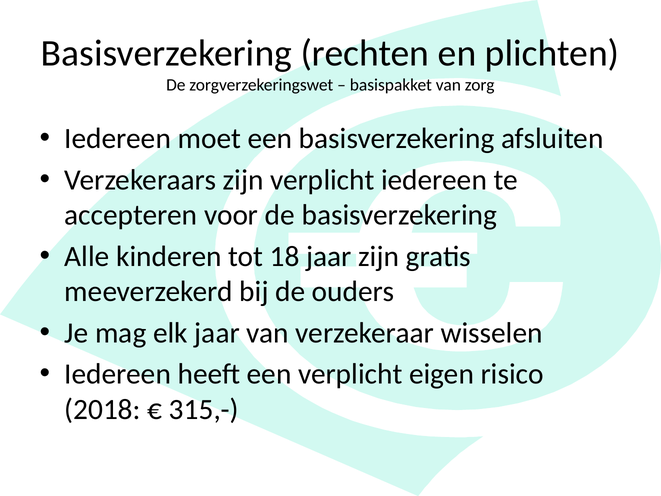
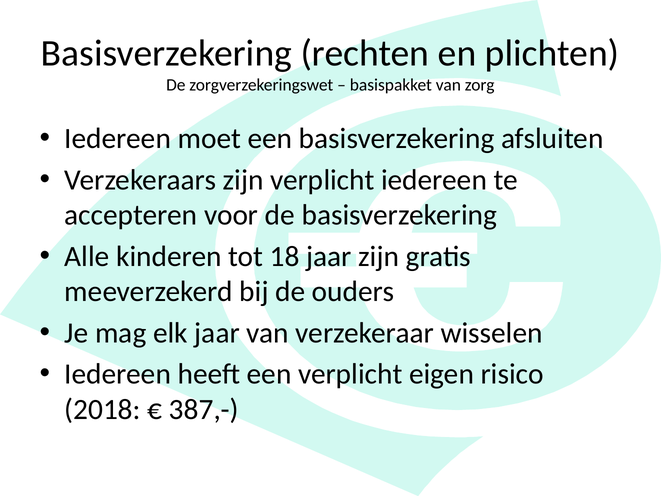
315,-: 315,- -> 387,- (204, 409)
